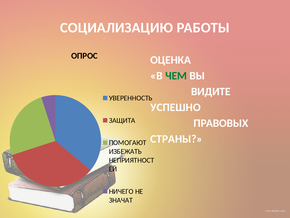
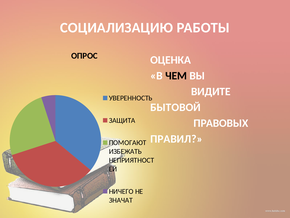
ЧЕМ colour: green -> black (176, 76)
УСПЕШНО: УСПЕШНО -> БЫТОВОЙ (176, 107)
СТРАНЫ: СТРАНЫ -> ПРАВИЛ (177, 139)
